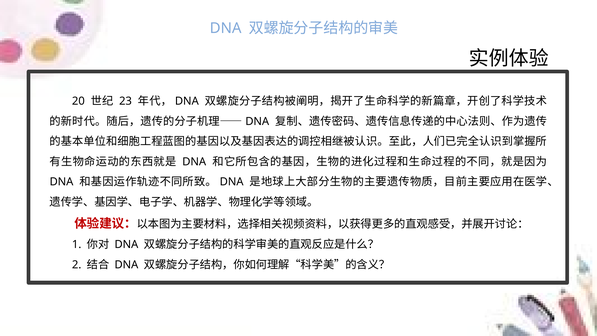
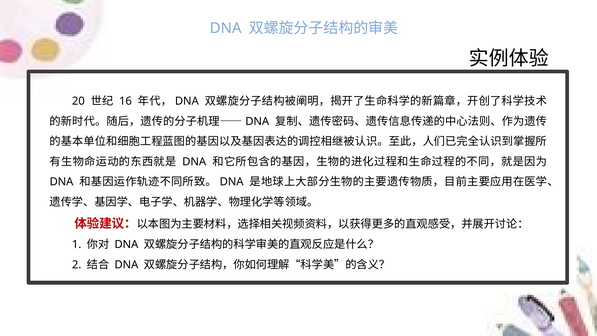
23: 23 -> 16 (125, 101)
